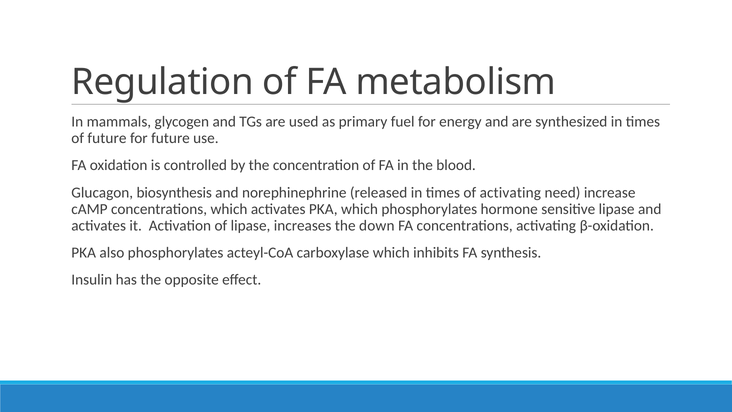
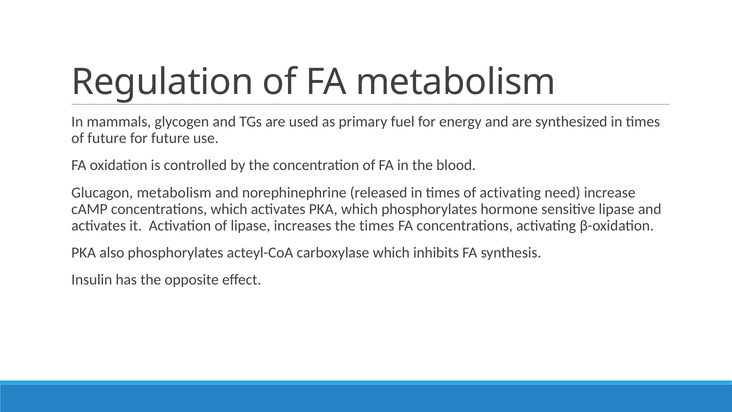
Glucagon biosynthesis: biosynthesis -> metabolism (174, 192)
the down: down -> times (377, 225)
